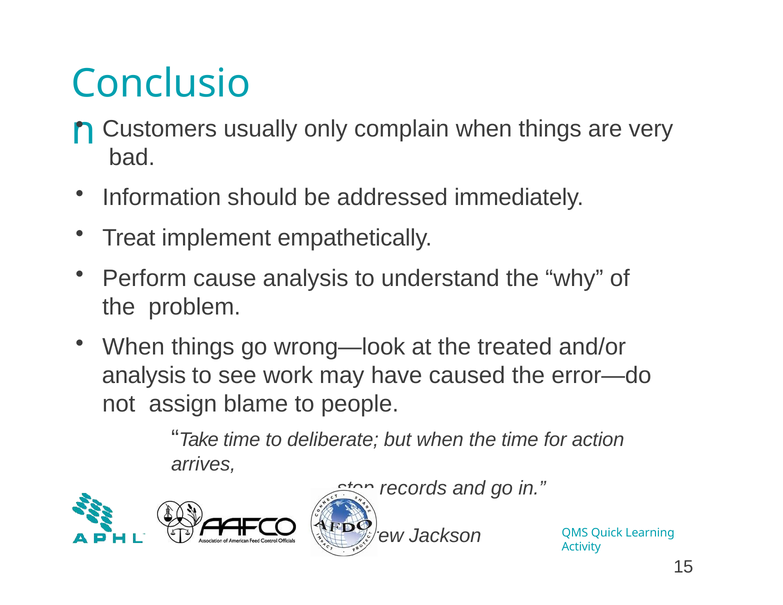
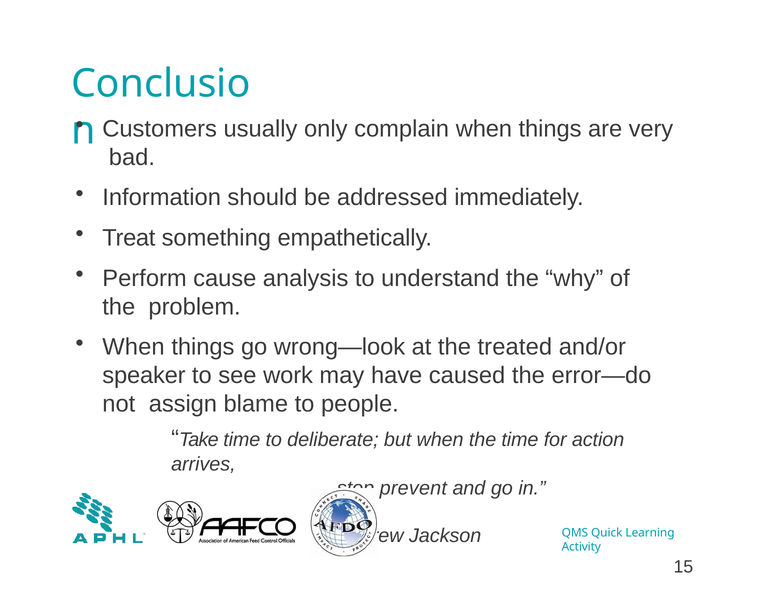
implement: implement -> something (216, 238)
analysis: analysis -> speaker (144, 376)
records: records -> prevent (413, 488)
